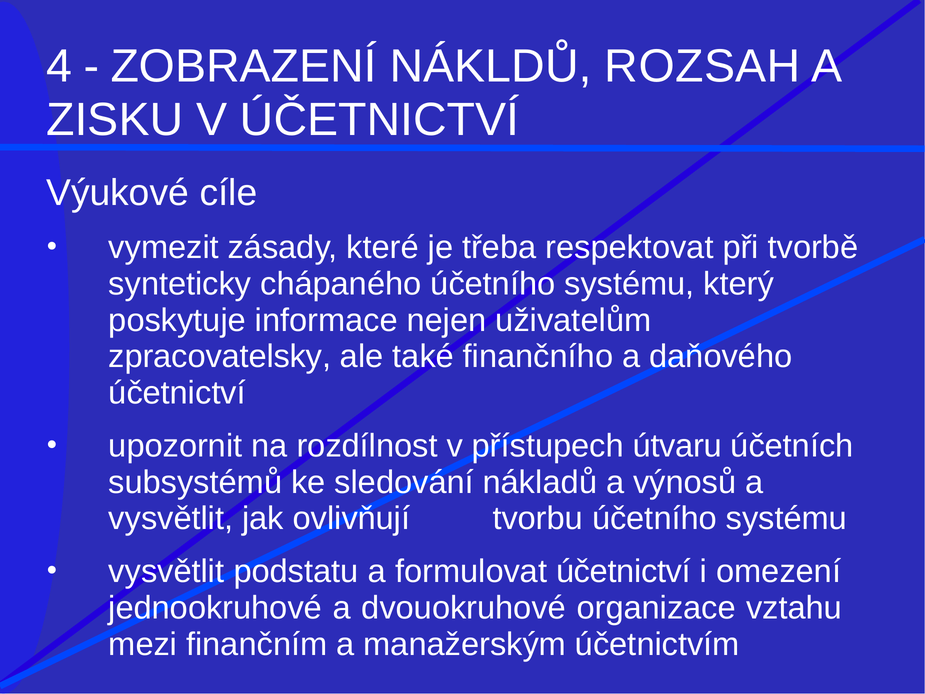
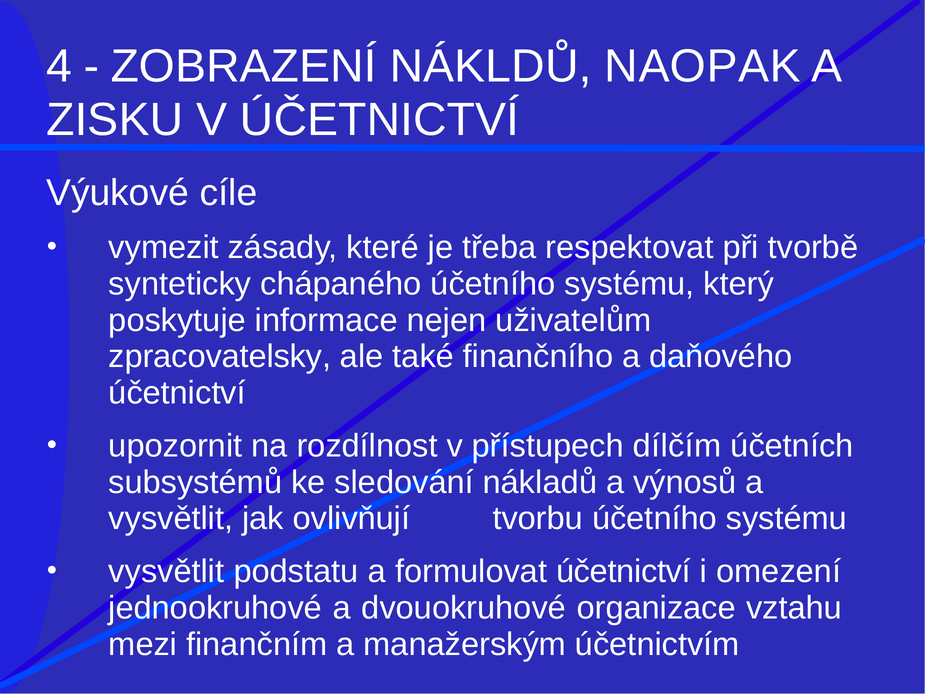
ROZSAH: ROZSAH -> NAOPAK (703, 66)
útvaru: útvaru -> dílčím (677, 446)
